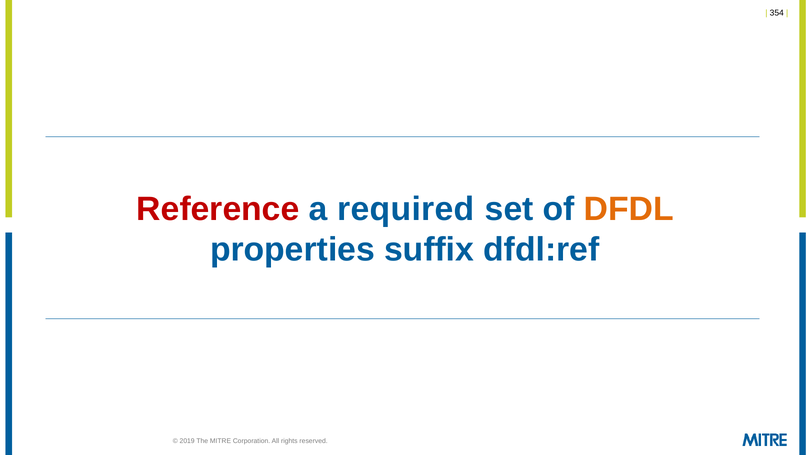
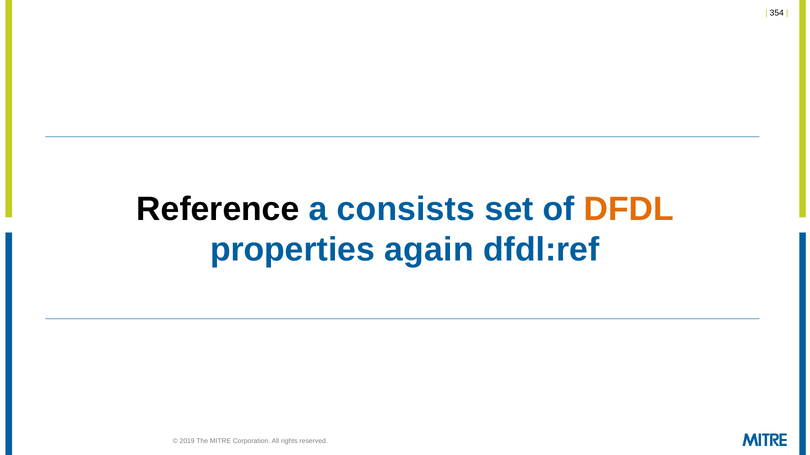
Reference colour: red -> black (218, 210)
required: required -> consists (406, 210)
suffix: suffix -> again (429, 250)
